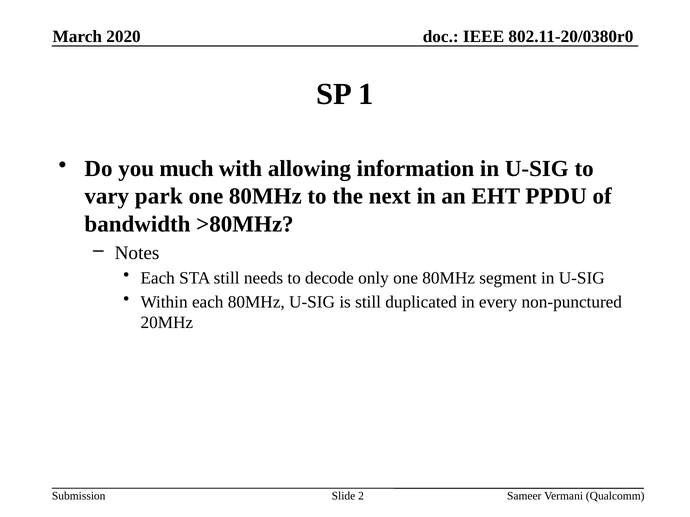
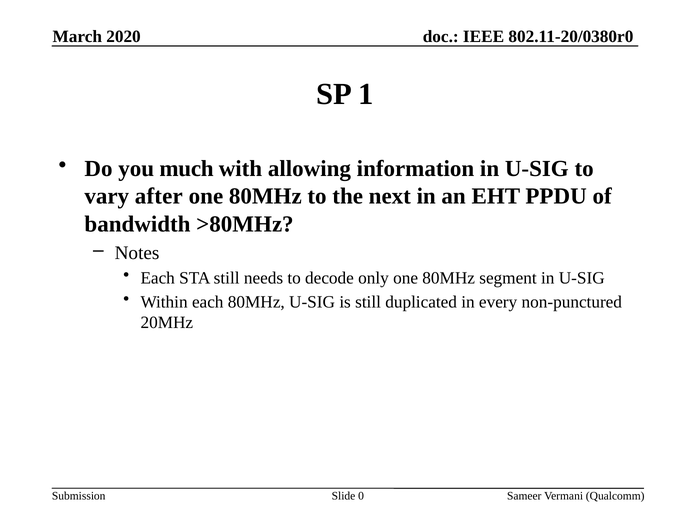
park: park -> after (159, 197)
2: 2 -> 0 (361, 496)
